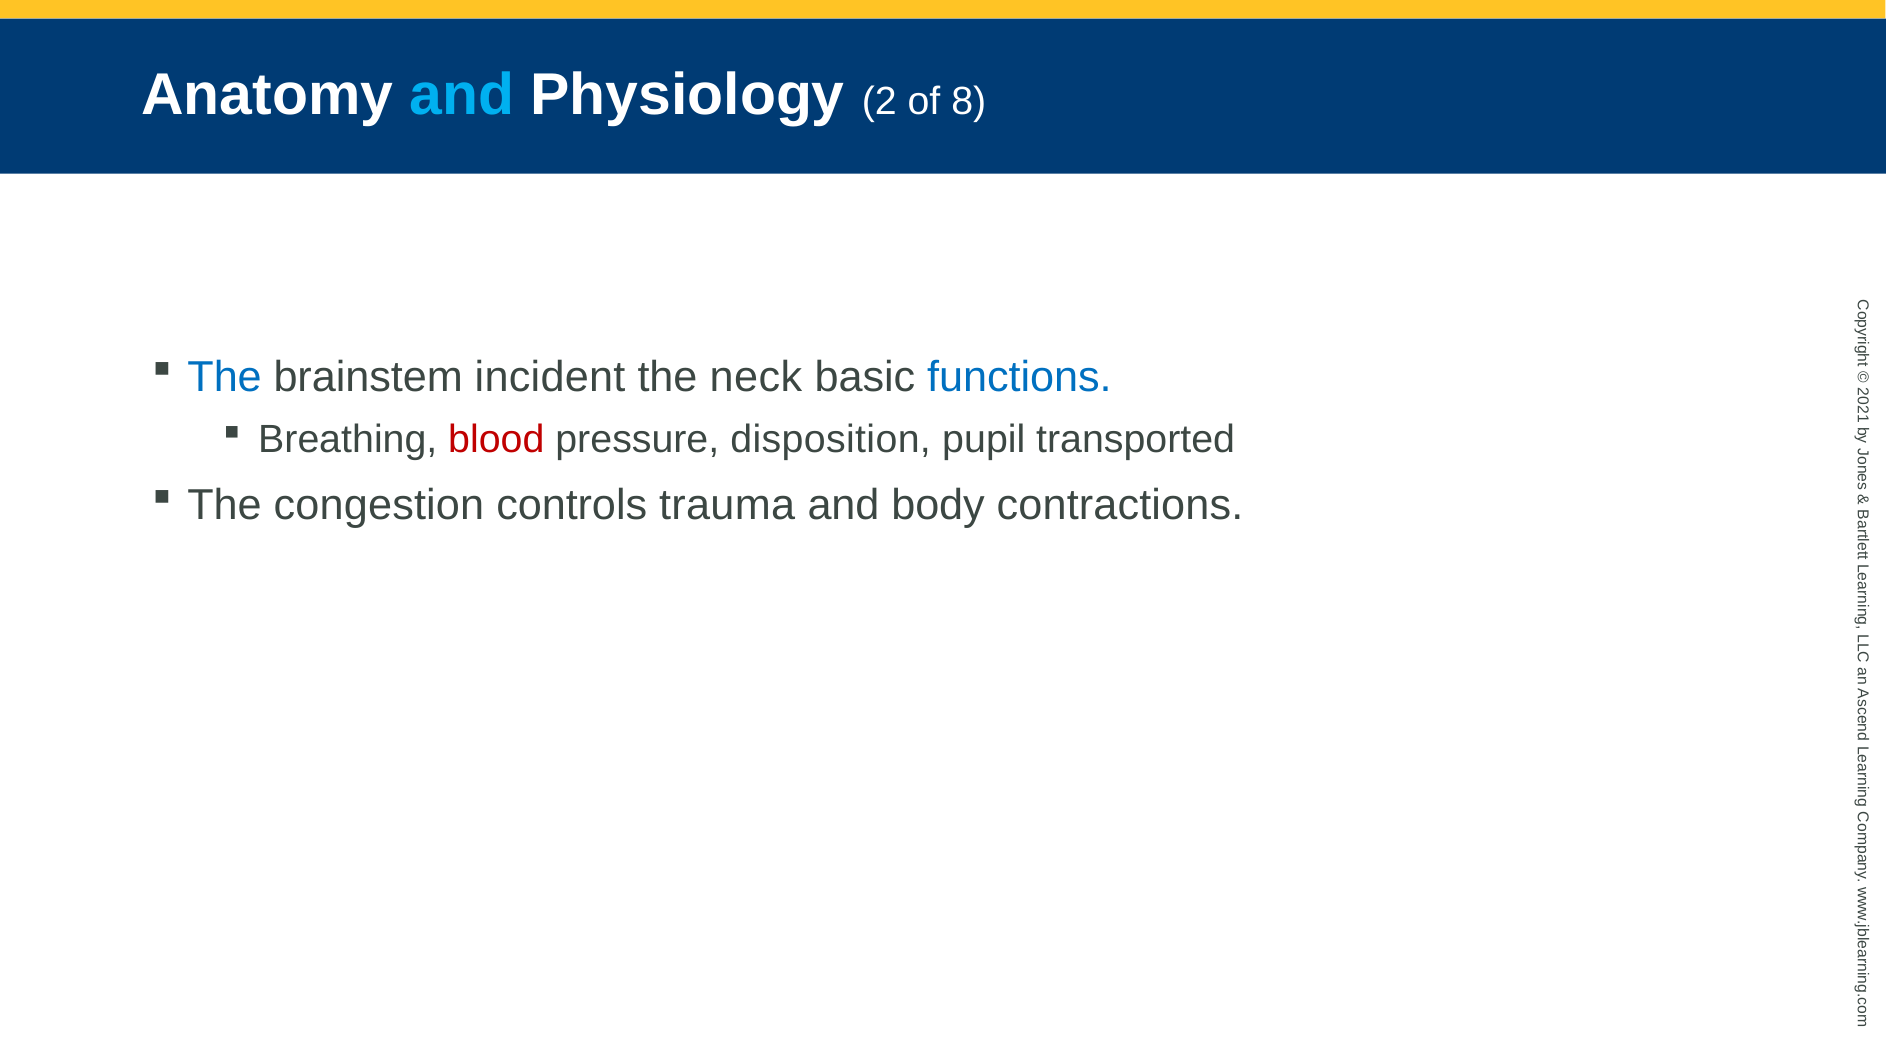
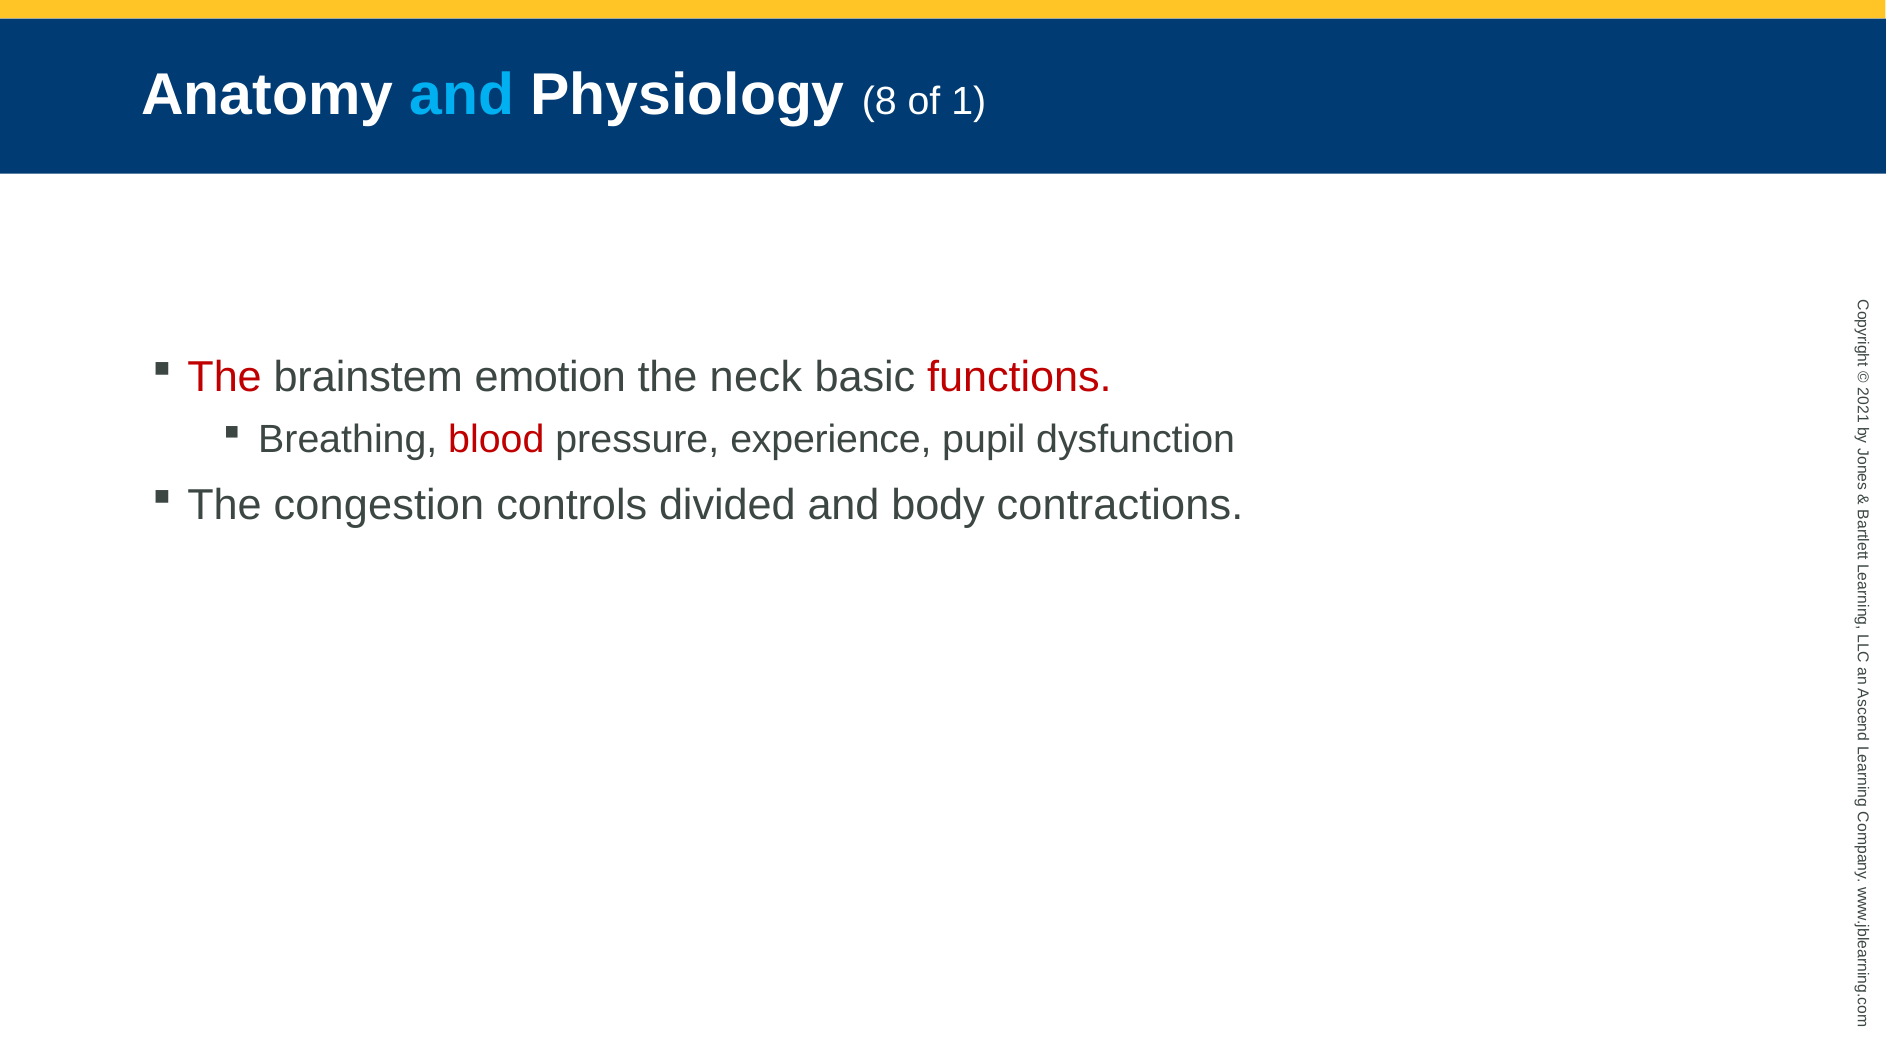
Physiology 2: 2 -> 8 (879, 101)
of 8: 8 -> 1 (969, 101)
The colour: blue -> red (225, 377)
incident: incident -> emotion (550, 377)
functions colour: blue -> red (1019, 377)
disposition: disposition -> experience (831, 440)
transported: transported -> dysfunction (1136, 440)
trauma: trauma -> divided (727, 505)
